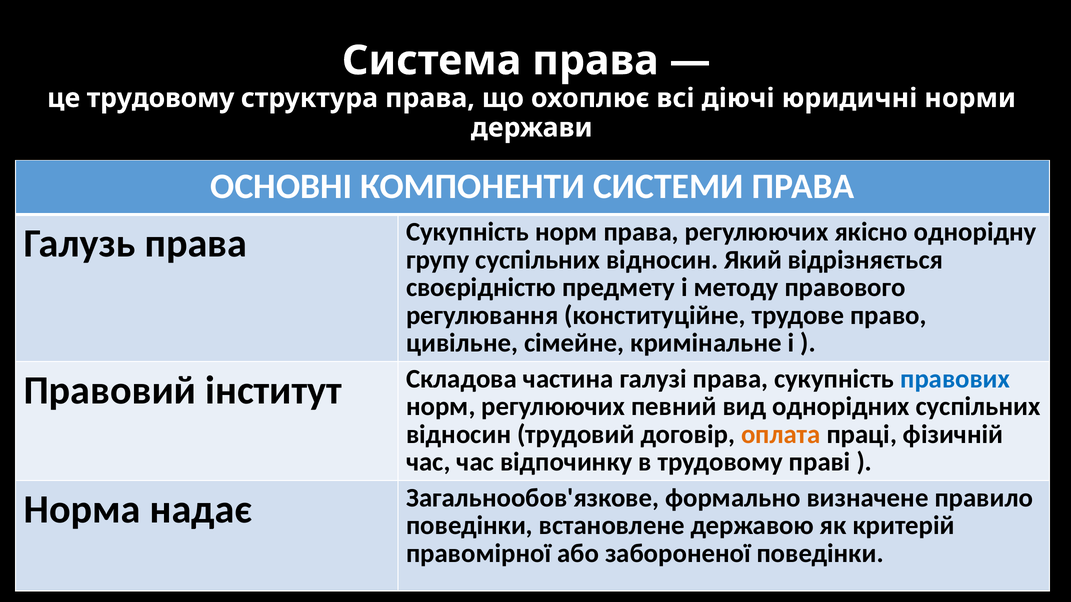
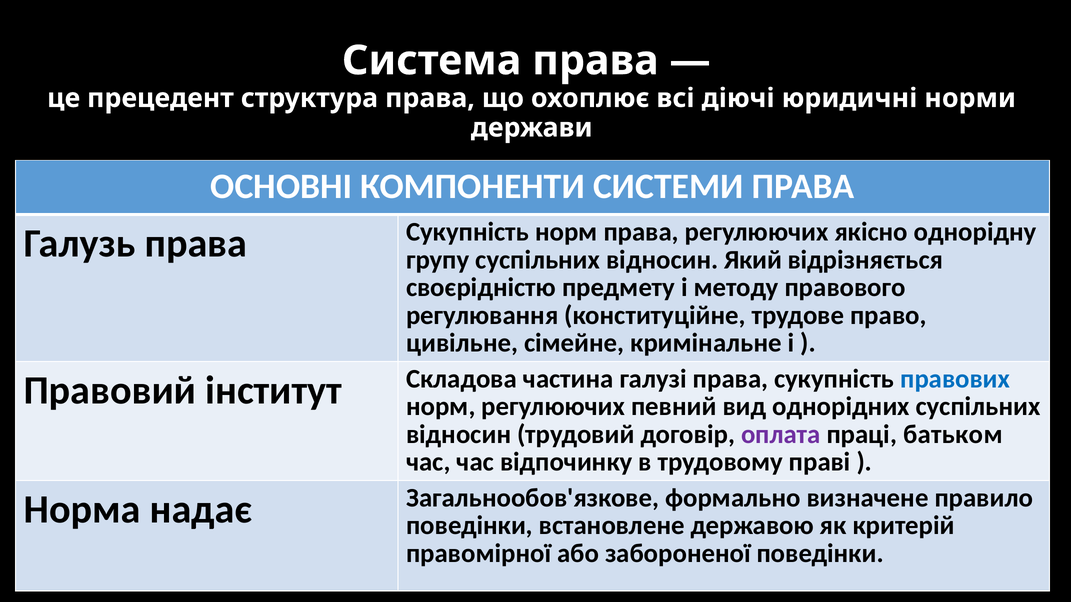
це трудовому: трудовому -> прецедент (160, 98)
оплата colour: orange -> purple (781, 435)
фізичній: фізичній -> батьком (953, 435)
